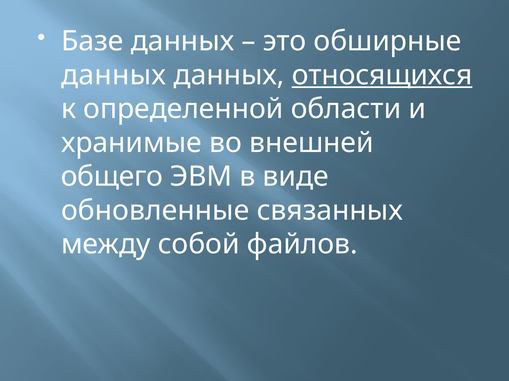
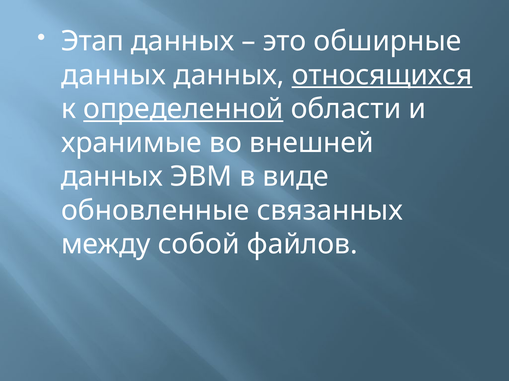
Базе: Базе -> Этап (92, 41)
определенной underline: none -> present (183, 109)
общего: общего -> данных (112, 177)
